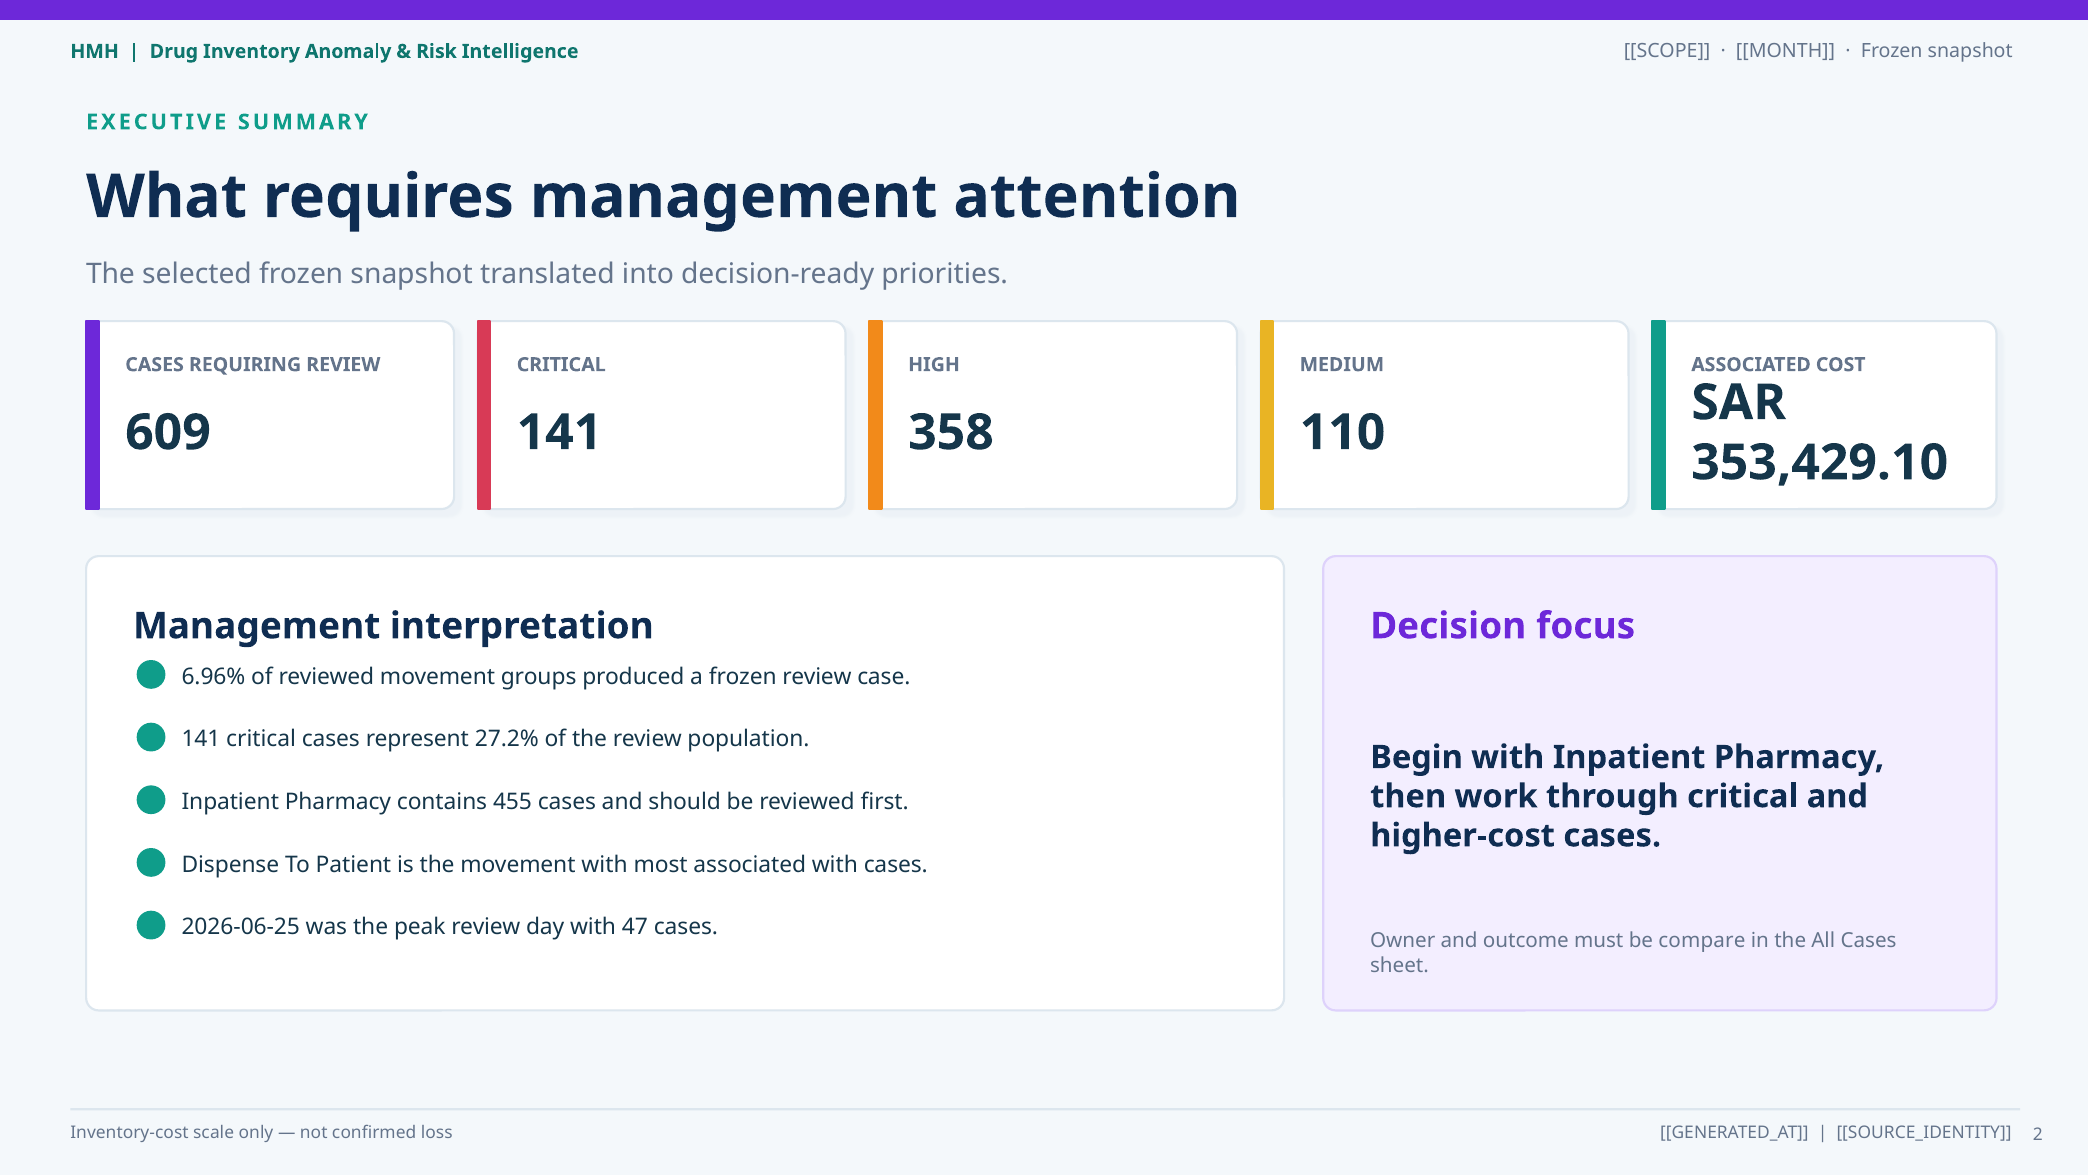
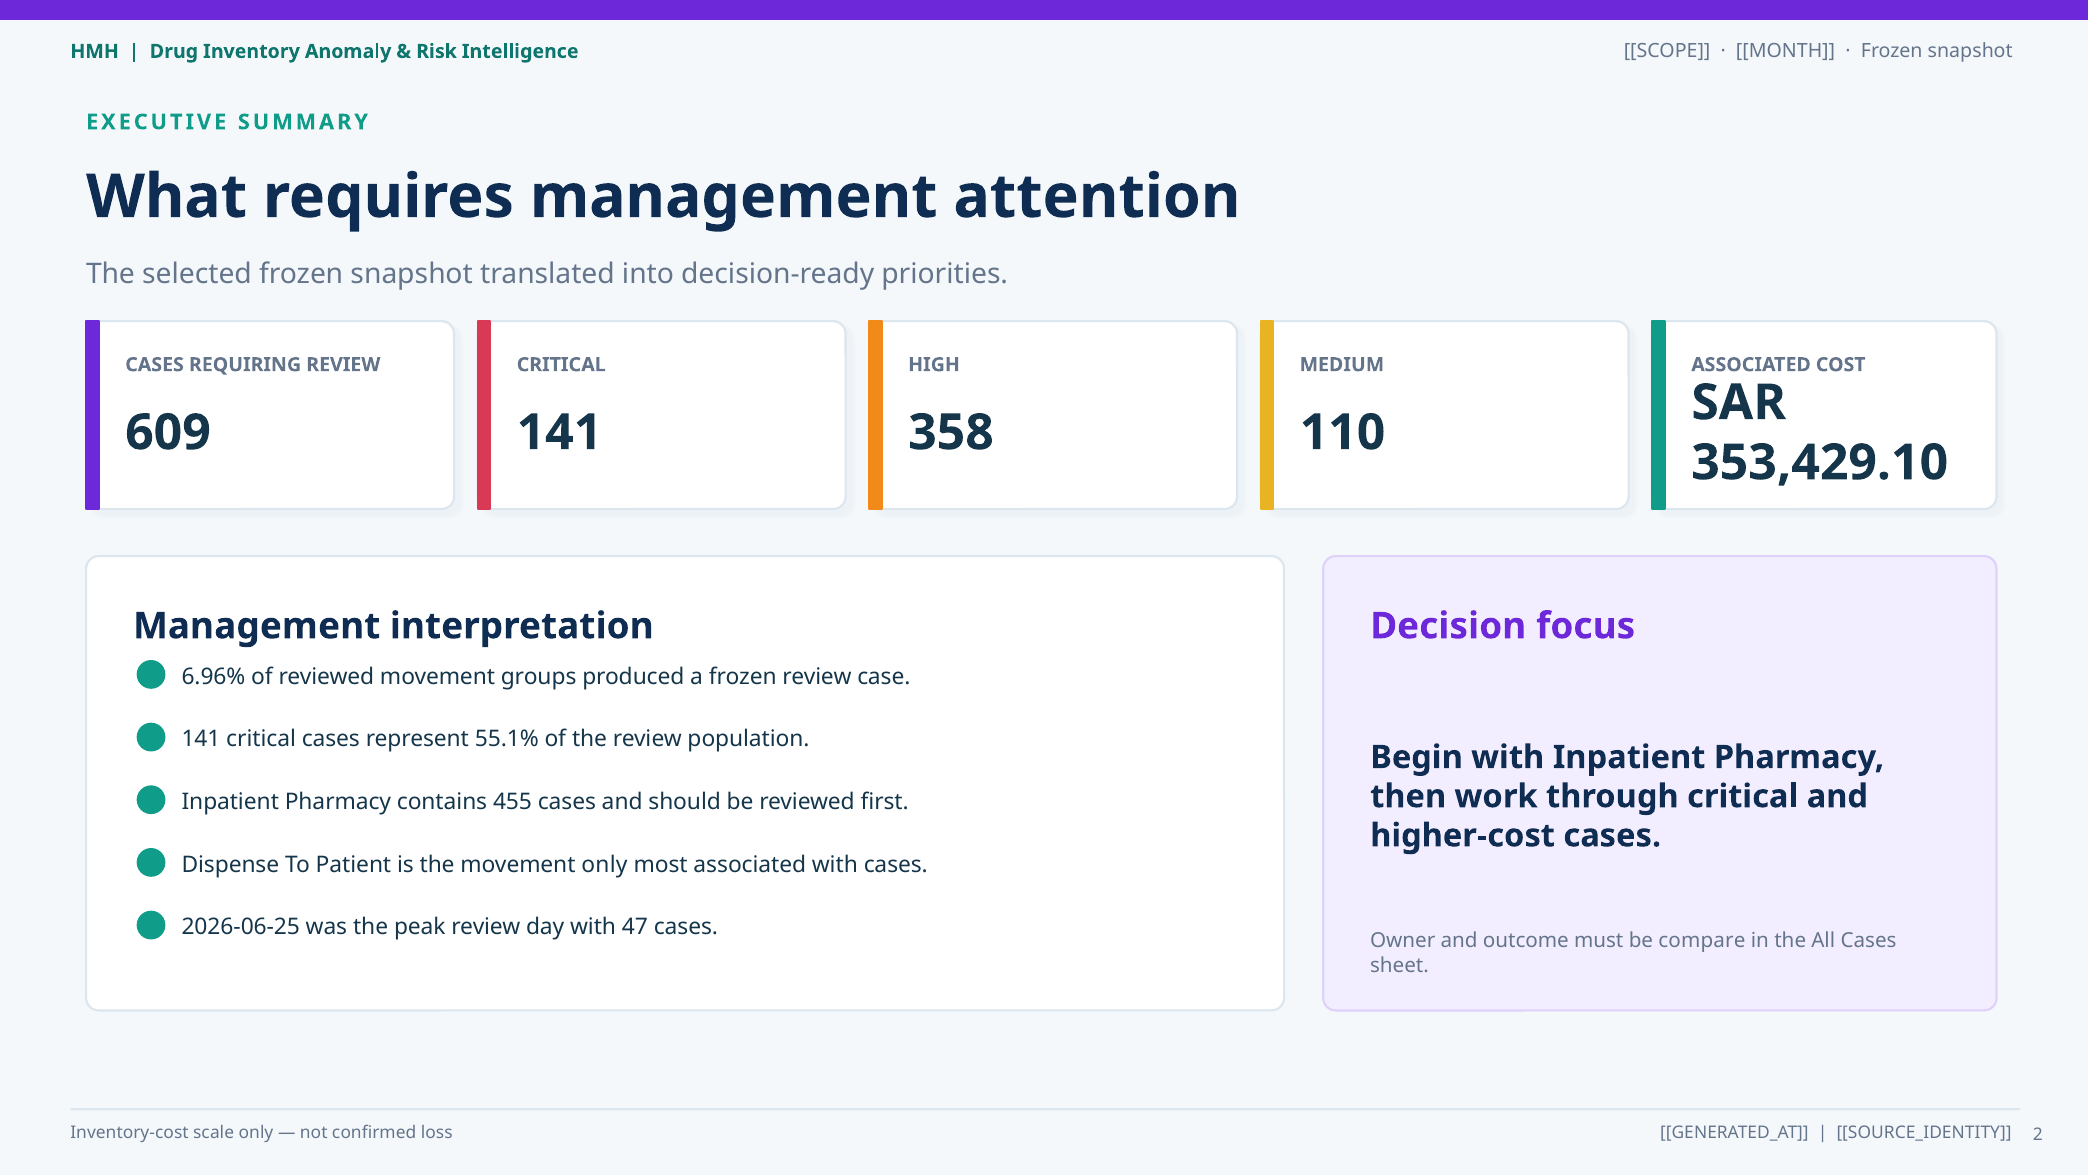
27.2%: 27.2% -> 55.1% (507, 739)
movement with: with -> only (604, 864)
